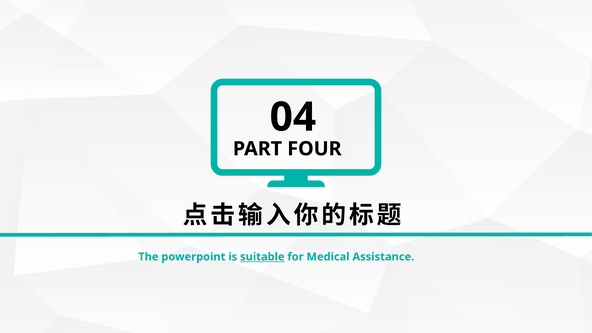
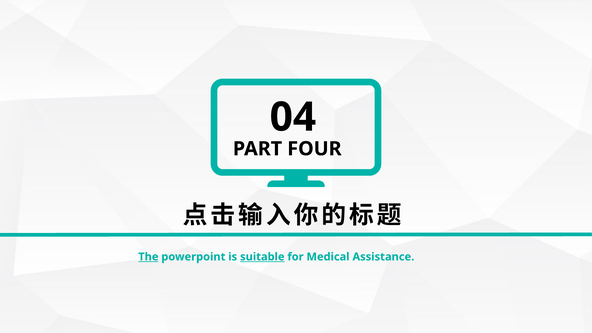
The underline: none -> present (148, 257)
